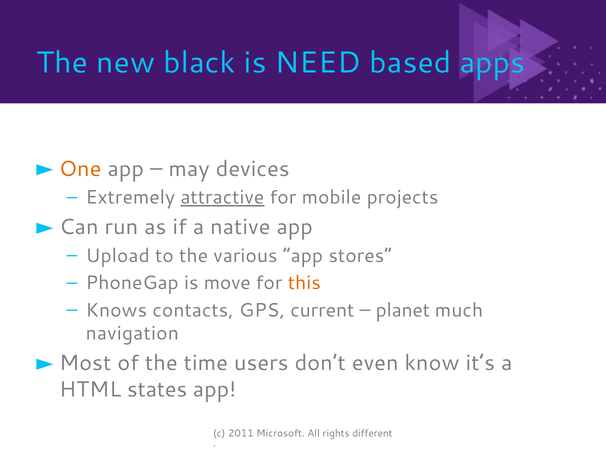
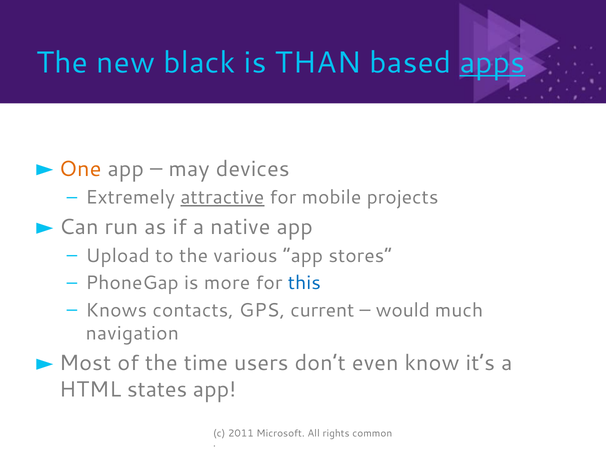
NEED: NEED -> THAN (318, 63)
apps underline: none -> present (492, 63)
move: move -> more (227, 283)
this colour: orange -> blue (304, 283)
planet: planet -> would (403, 310)
different: different -> common (372, 433)
